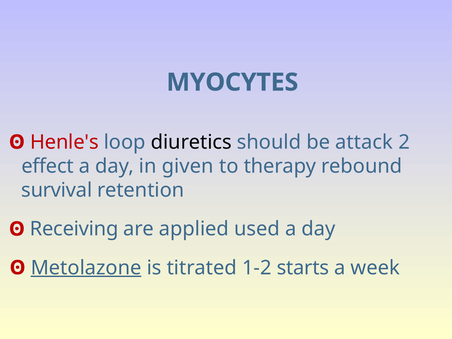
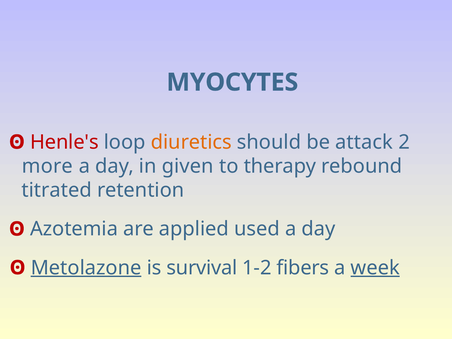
diuretics colour: black -> orange (191, 142)
effect: effect -> more (47, 166)
survival: survival -> titrated (57, 190)
Receiving: Receiving -> Azotemia (74, 229)
titrated: titrated -> survival (202, 268)
starts: starts -> fibers (303, 268)
week underline: none -> present (375, 268)
